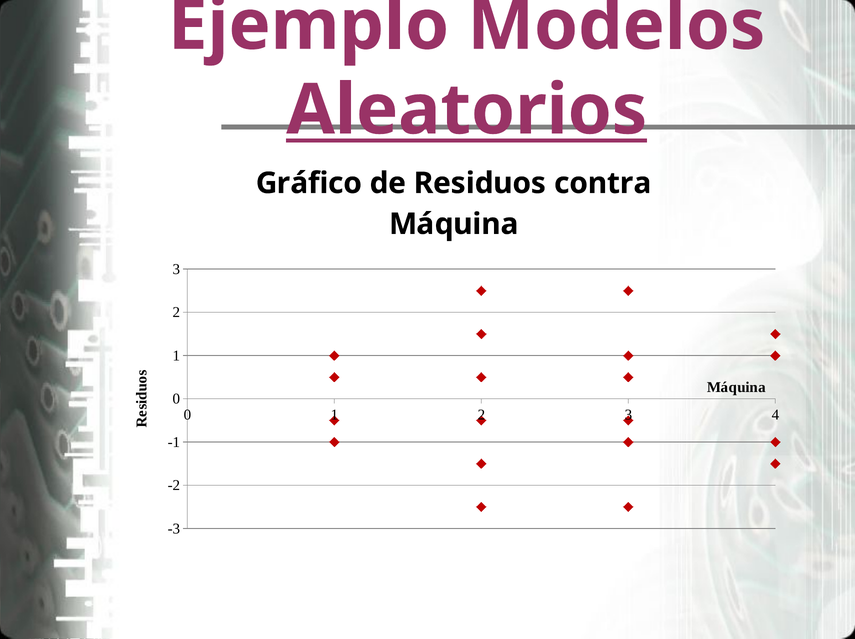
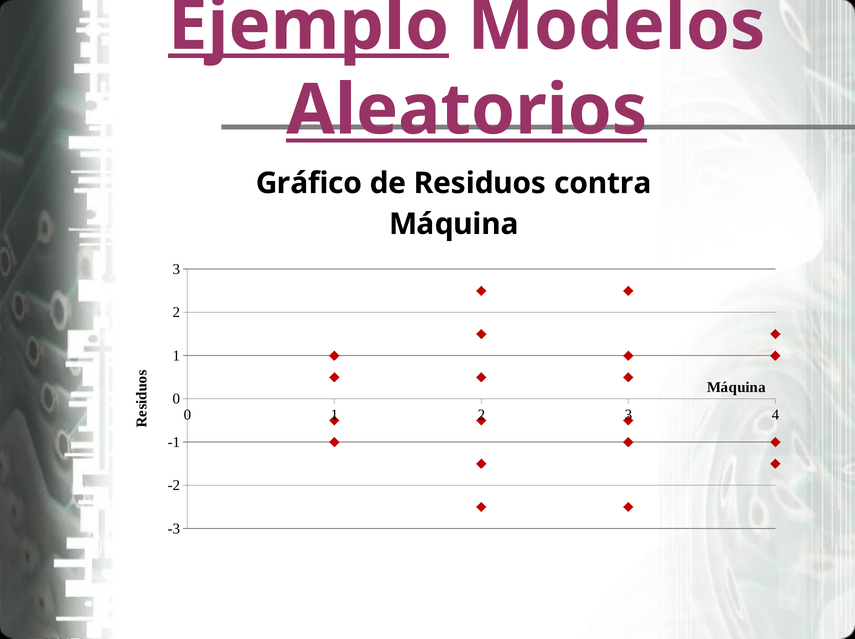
Ejemplo underline: none -> present (309, 25)
